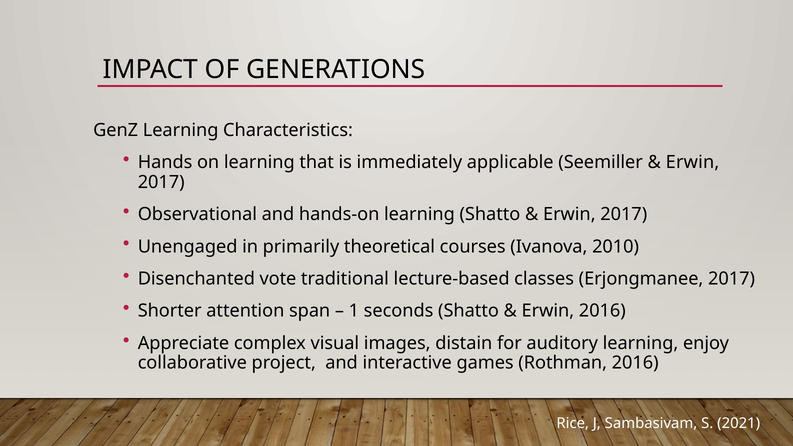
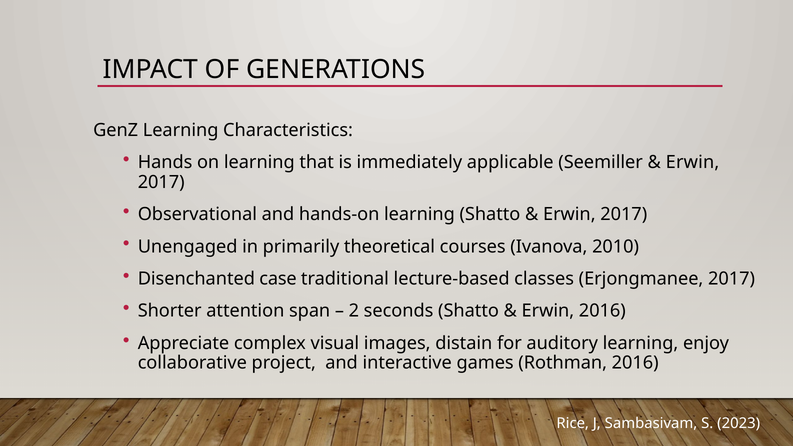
vote: vote -> case (278, 279)
1: 1 -> 2 (354, 311)
2021: 2021 -> 2023 (739, 423)
